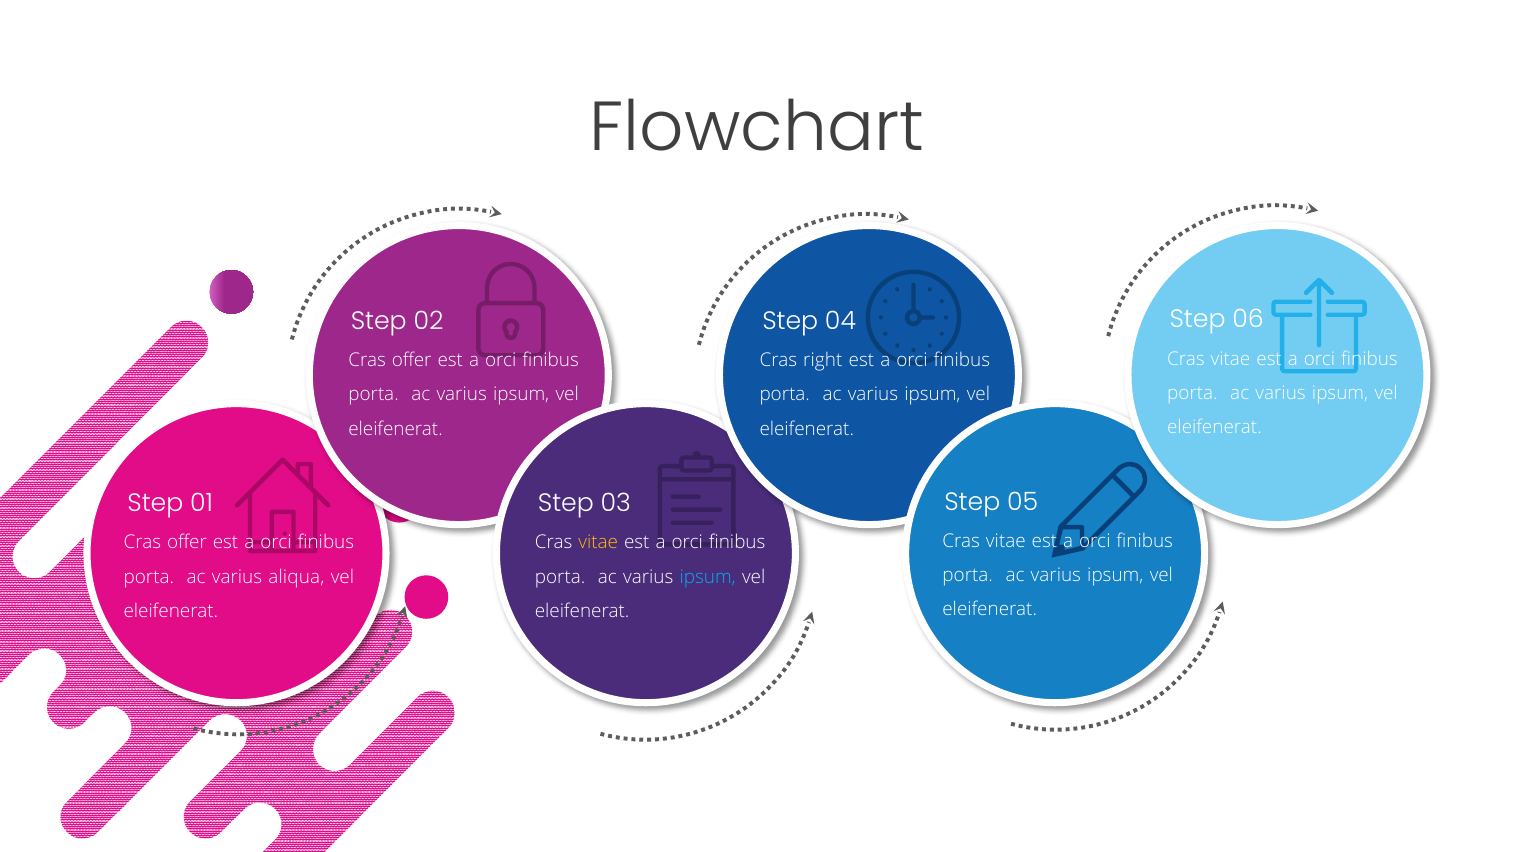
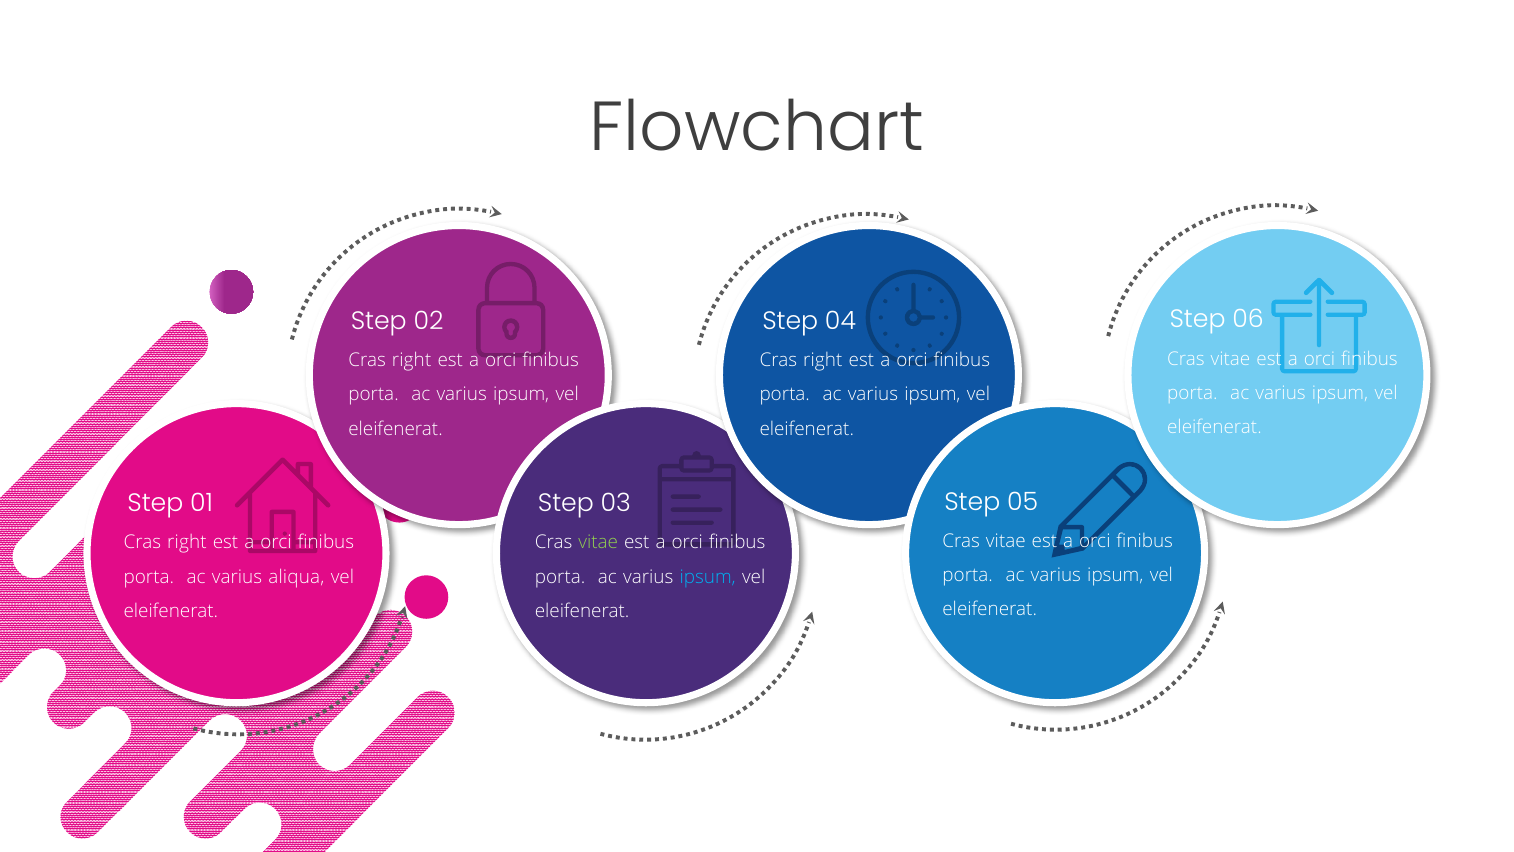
offer: offer -> right (412, 360)
offer: offer -> right (187, 543)
vitae colour: yellow -> light green (598, 543)
